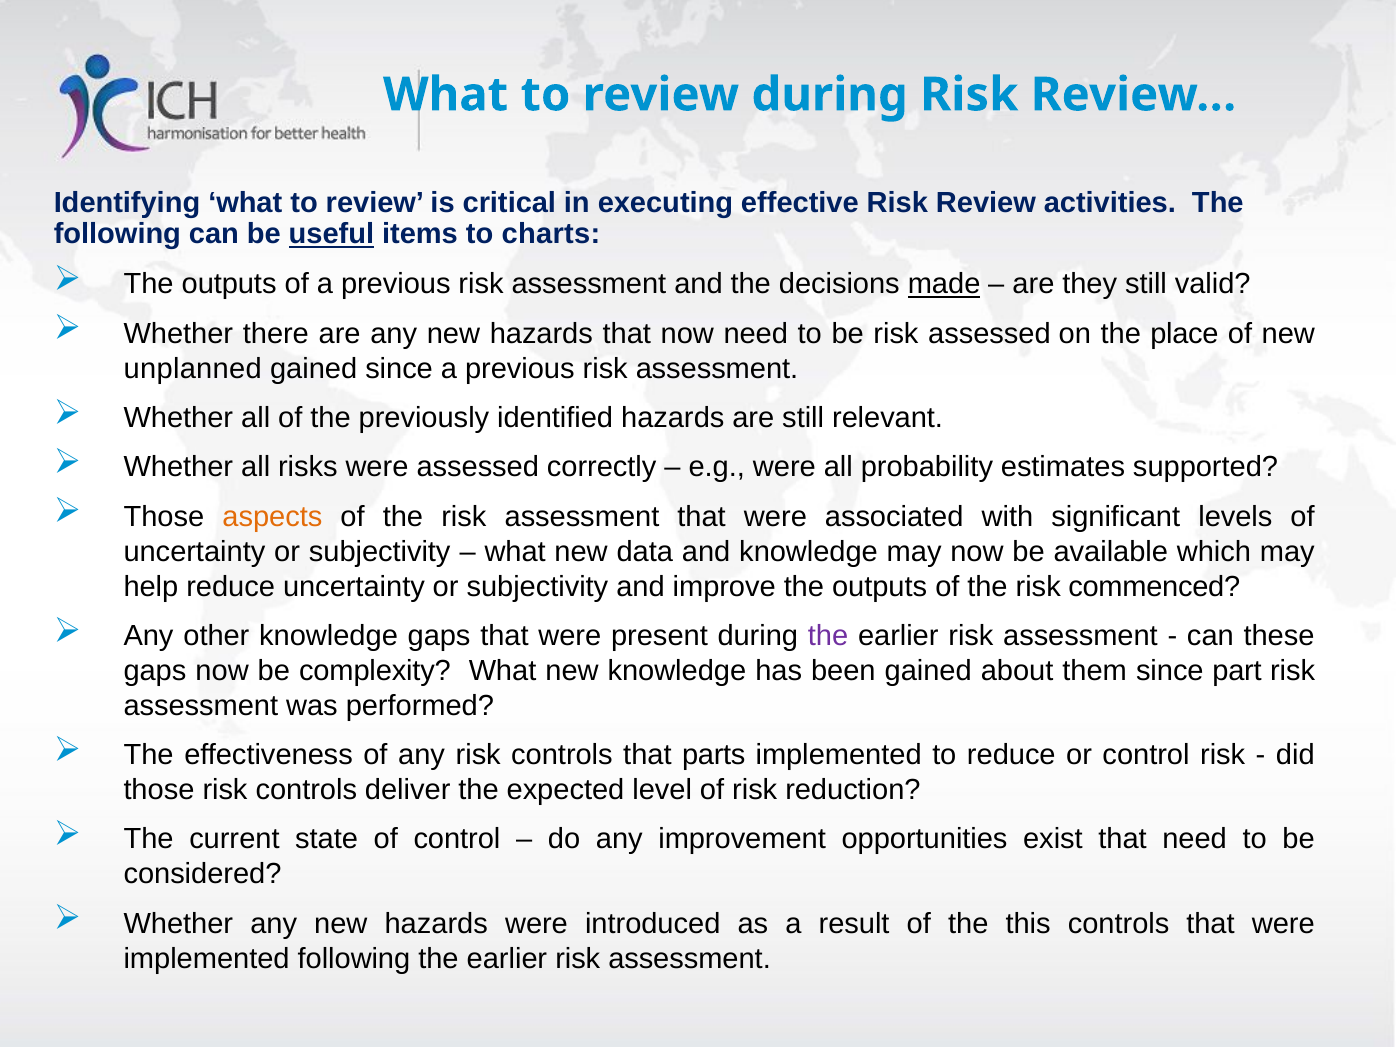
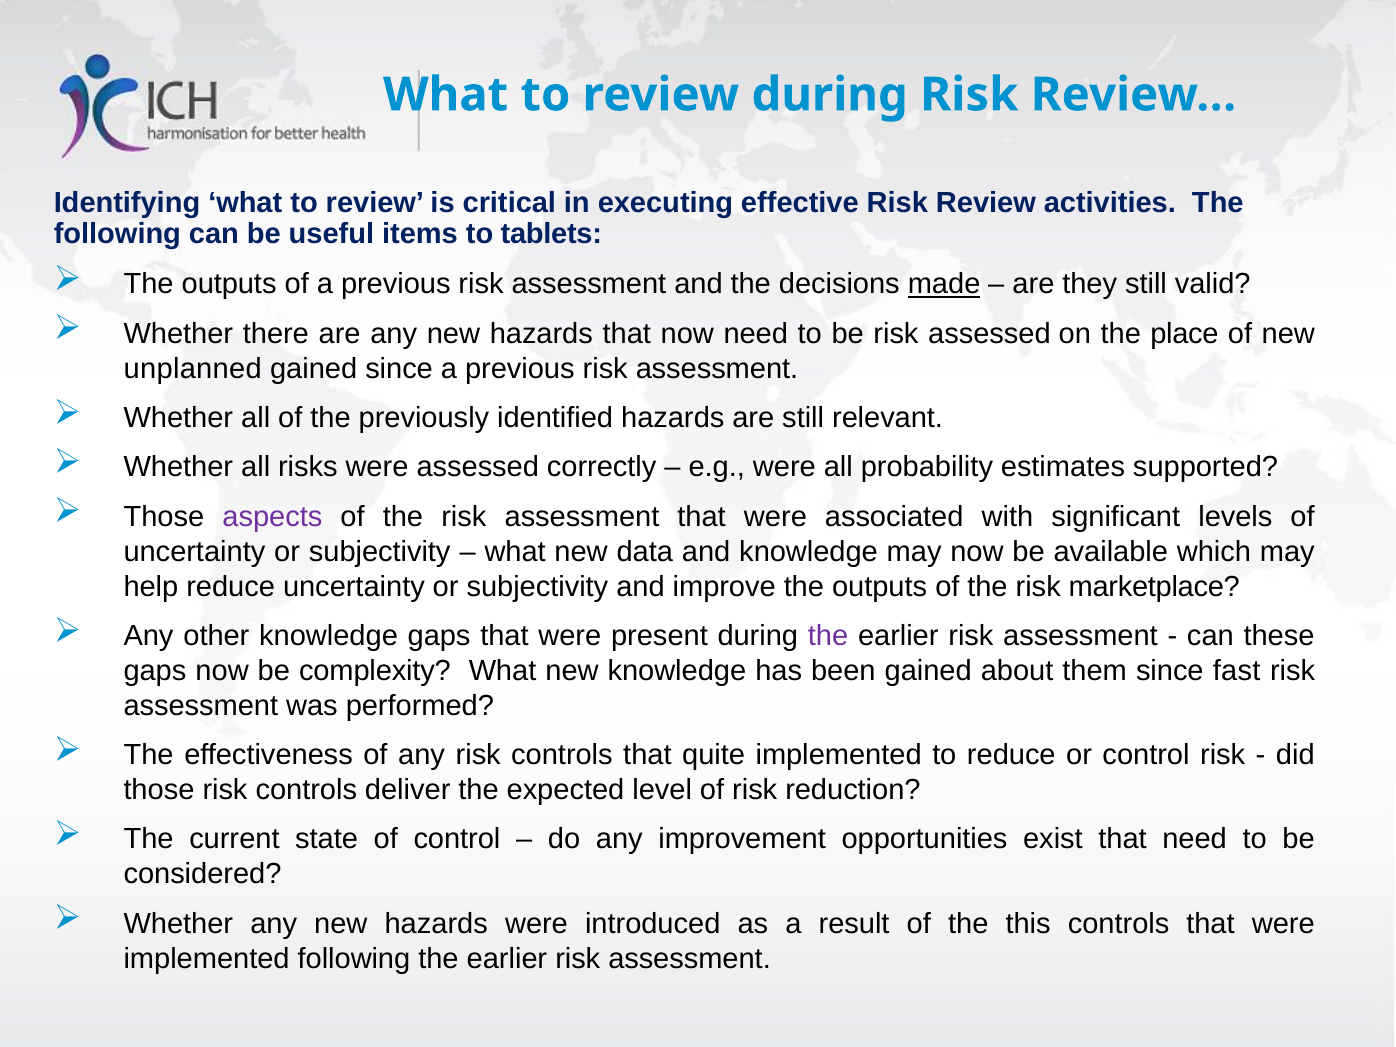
useful underline: present -> none (331, 234)
charts: charts -> tablets (551, 234)
aspects colour: orange -> purple (272, 517)
commenced: commenced -> marketplace (1154, 586)
part: part -> fast (1237, 671)
parts: parts -> quite (714, 755)
